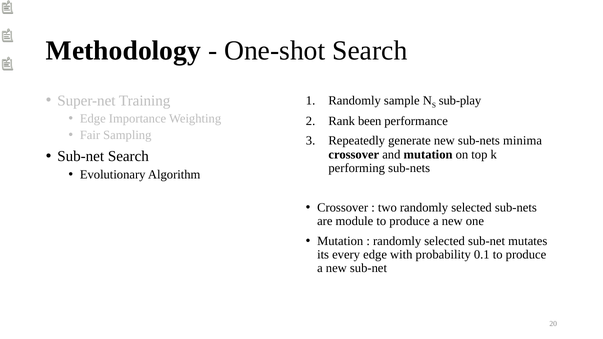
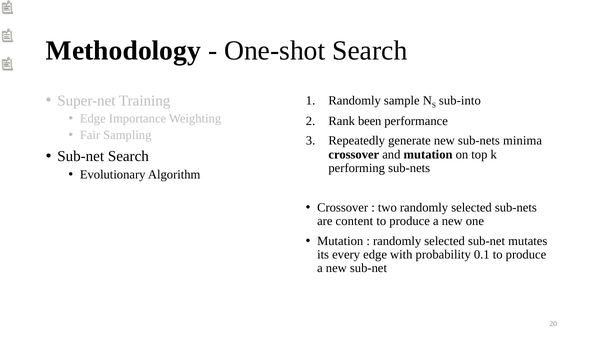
sub-play: sub-play -> sub-into (460, 101)
module: module -> content (354, 221)
